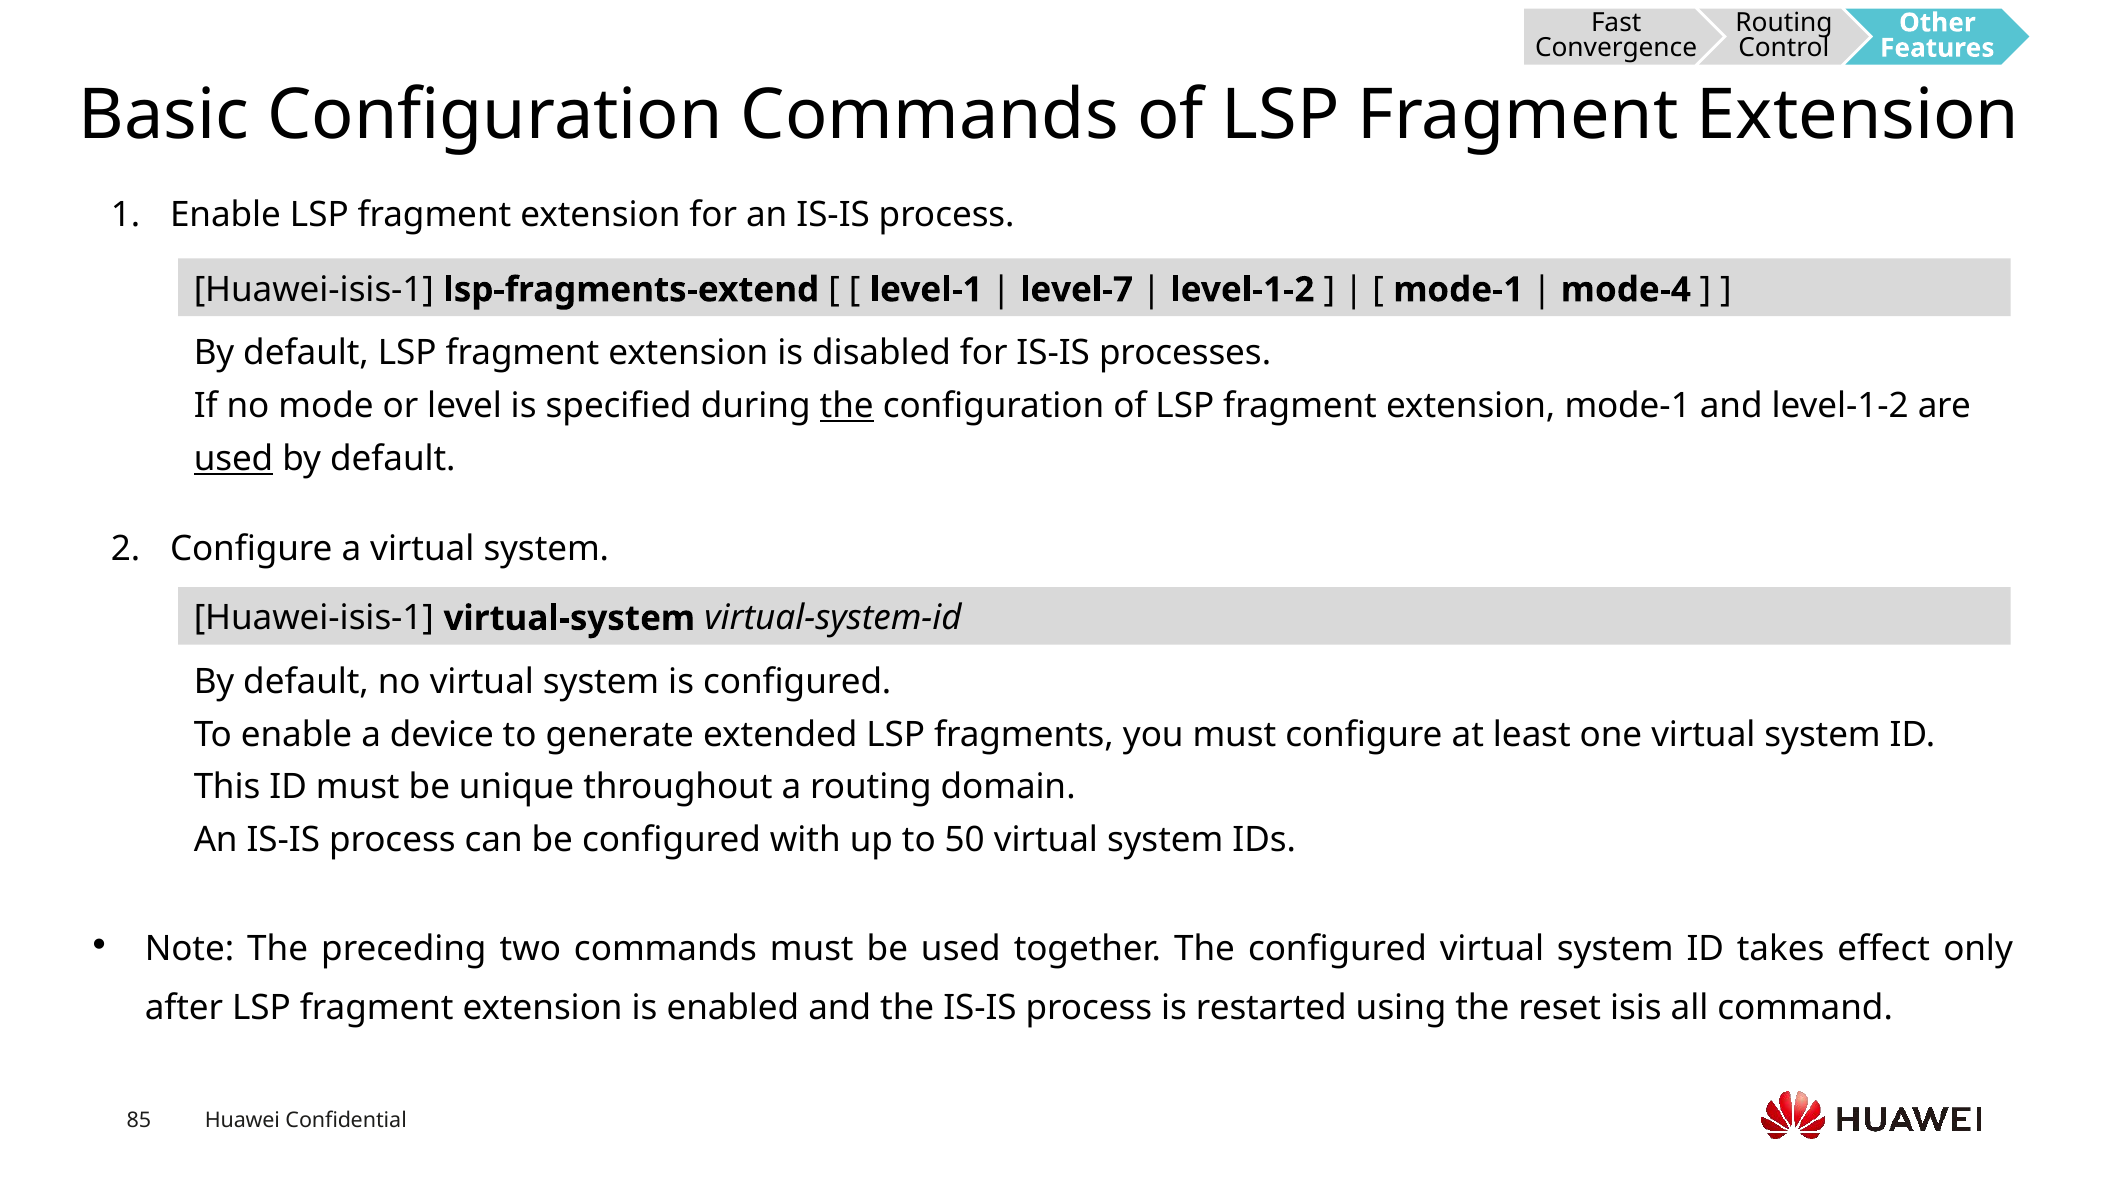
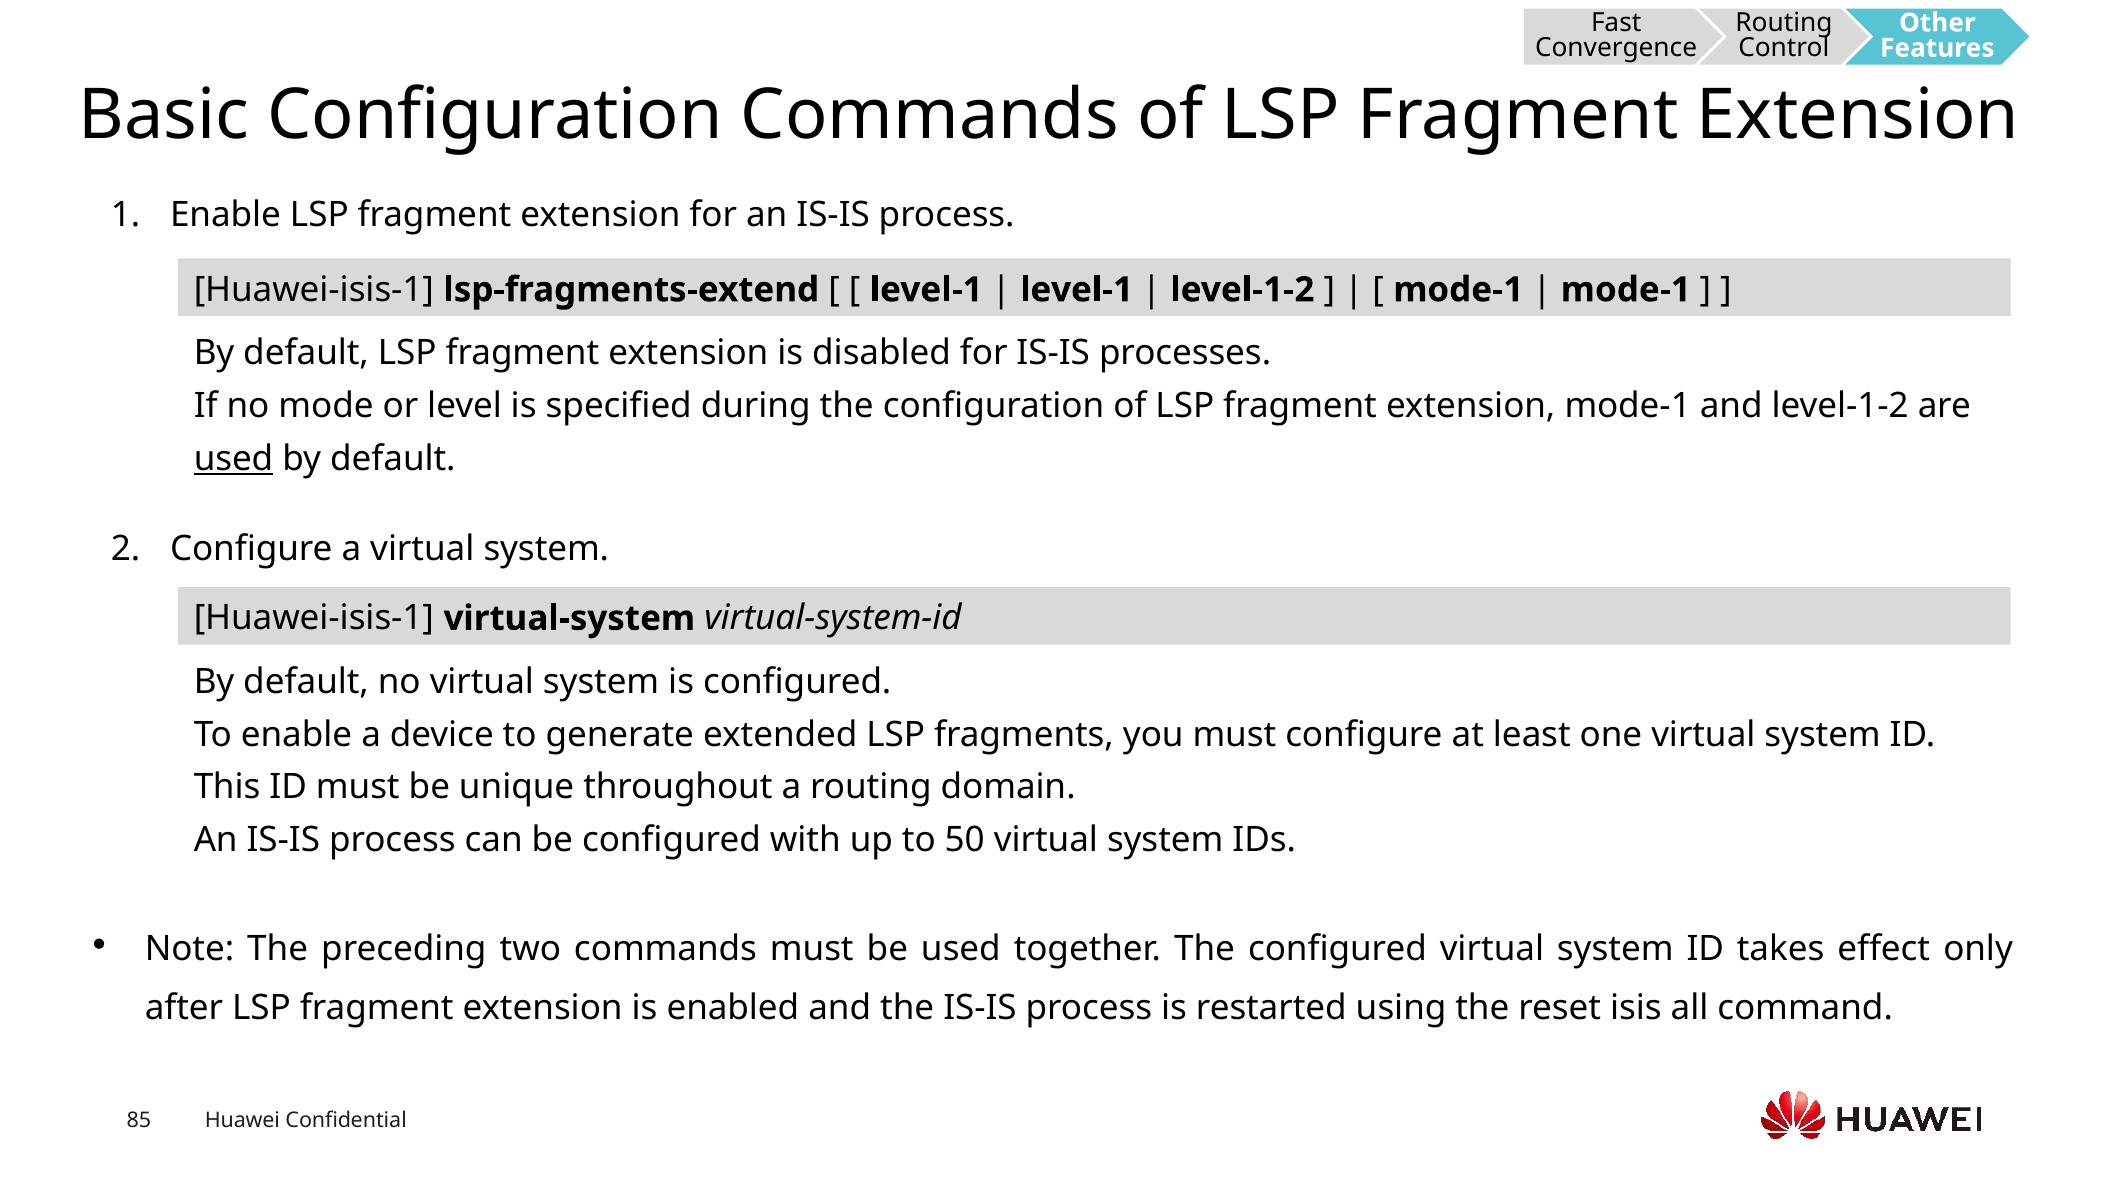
level-7: level-7 -> level-1 (1077, 290)
mode-4: mode-4 -> mode-1 (1626, 290)
the underline: present -> none (847, 406)
